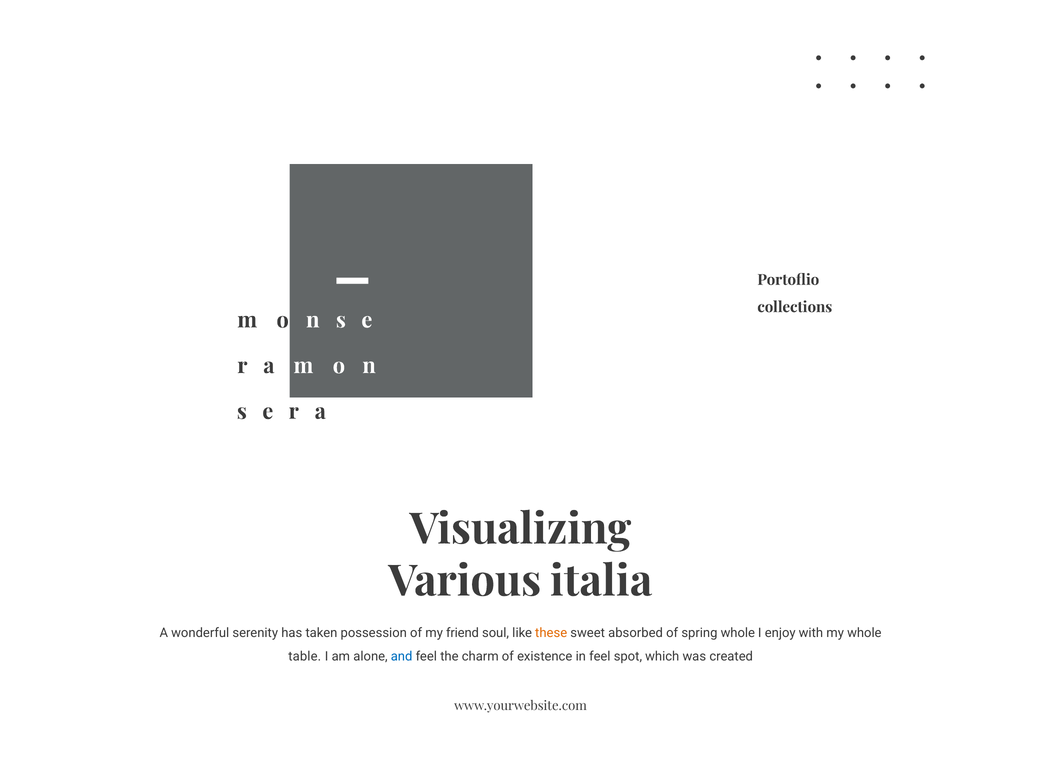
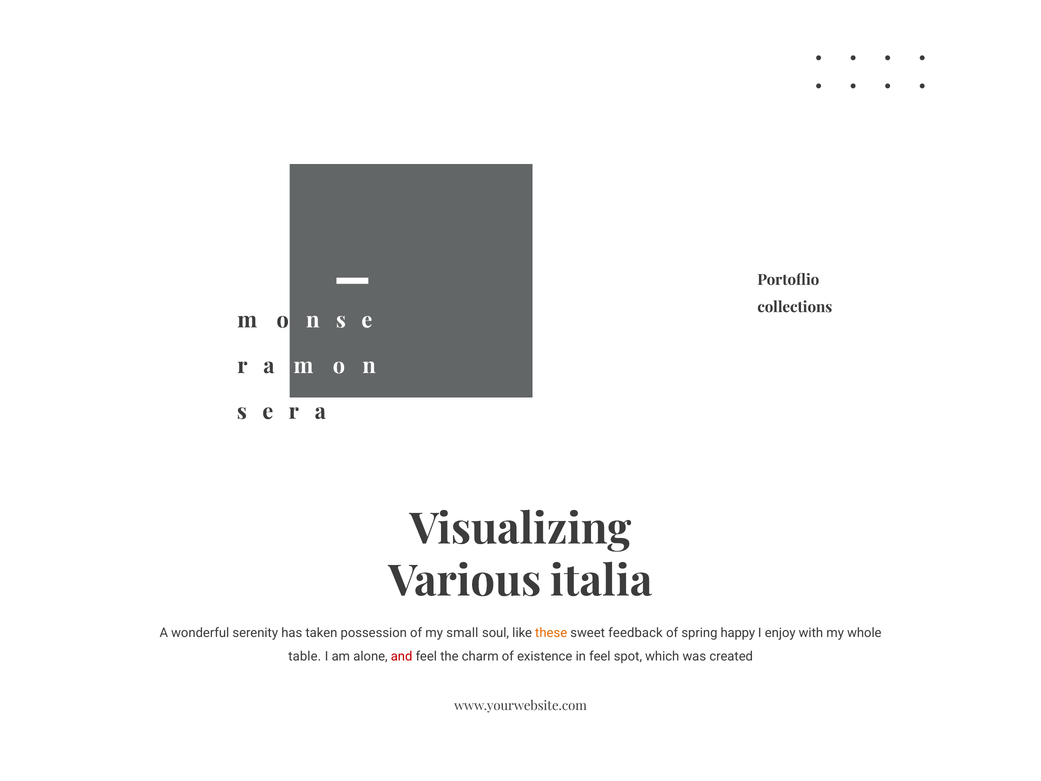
friend: friend -> small (462, 633)
absorbed: absorbed -> feedback (636, 633)
spring whole: whole -> happy (738, 633)
and colour: blue -> red (402, 656)
